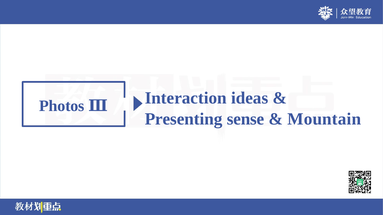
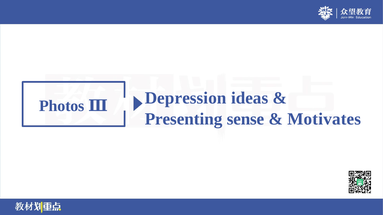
Interaction: Interaction -> Depression (186, 98)
Mountain: Mountain -> Motivates (324, 119)
